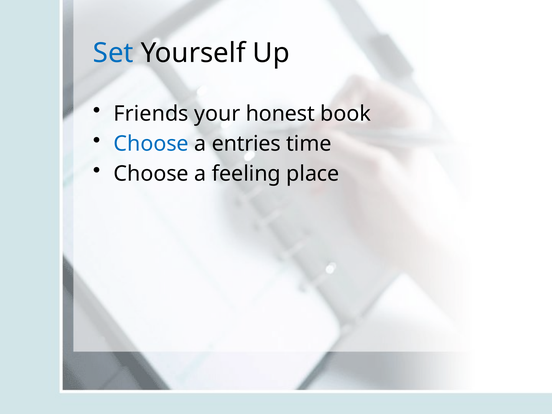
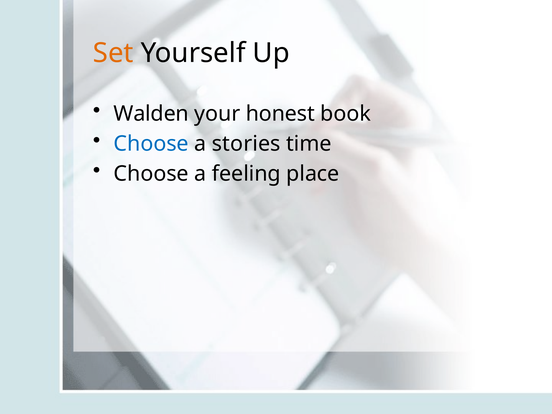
Set colour: blue -> orange (113, 53)
Friends: Friends -> Walden (151, 114)
entries: entries -> stories (246, 144)
